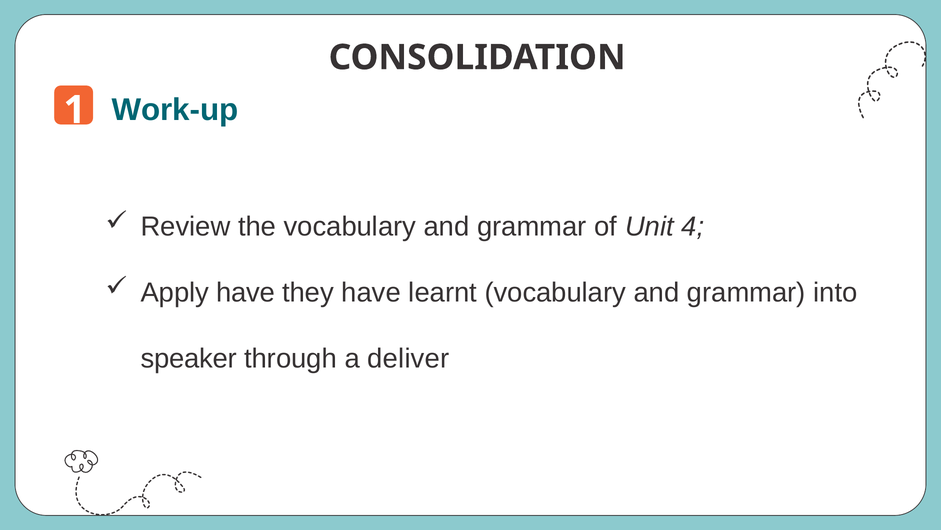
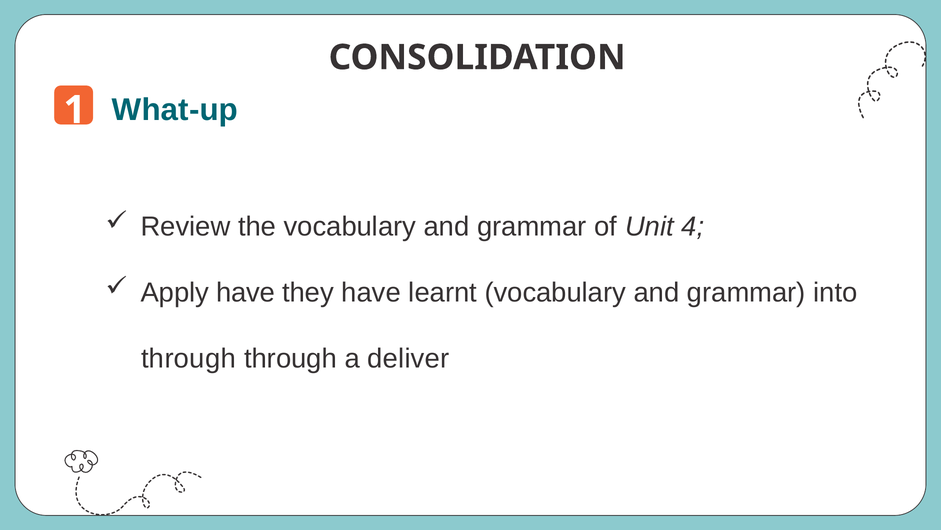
Work-up: Work-up -> What-up (175, 110)
speaker: speaker -> through (188, 358)
